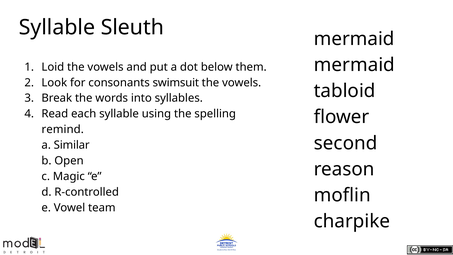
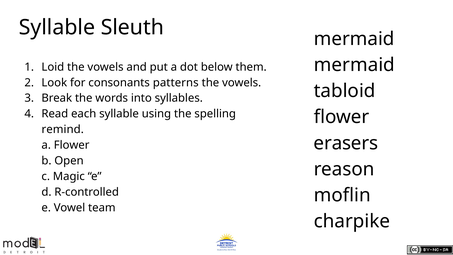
swimsuit: swimsuit -> patterns (176, 83)
second: second -> erasers (346, 143)
a Similar: Similar -> Flower (72, 145)
